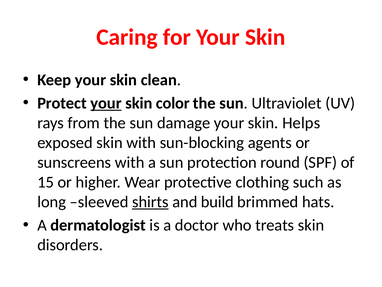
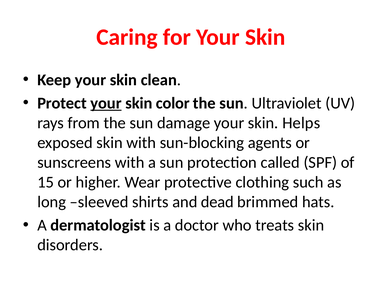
round: round -> called (280, 162)
shirts underline: present -> none (150, 202)
build: build -> dead (217, 202)
